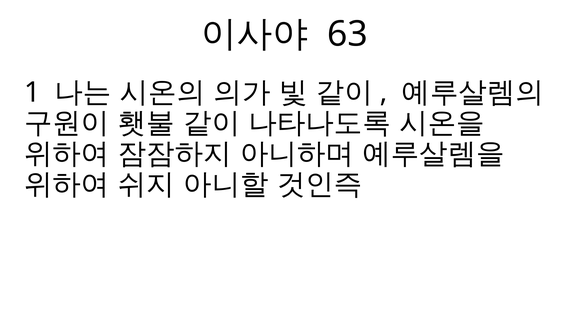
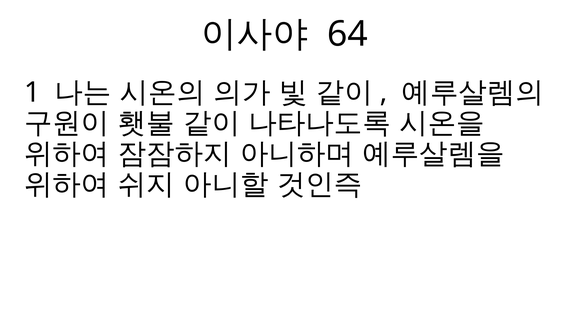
63: 63 -> 64 (347, 34)
